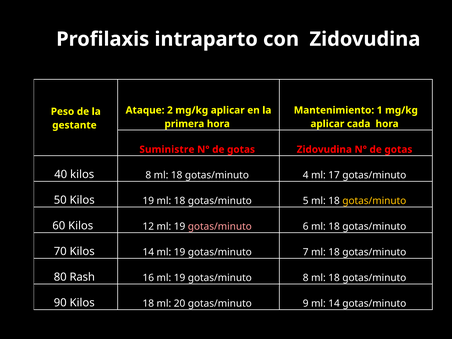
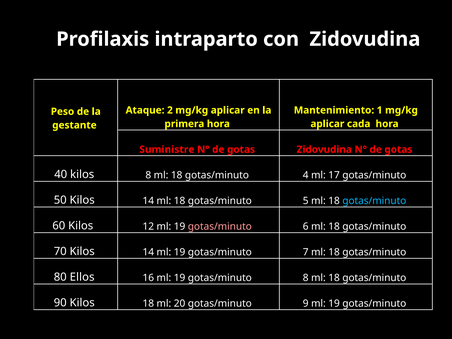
50 Kilos 19: 19 -> 14 (148, 201)
gotas/minuto colour: yellow -> light blue (374, 201)
Rash: Rash -> Ellos (82, 277)
9 ml 14: 14 -> 19 (334, 303)
